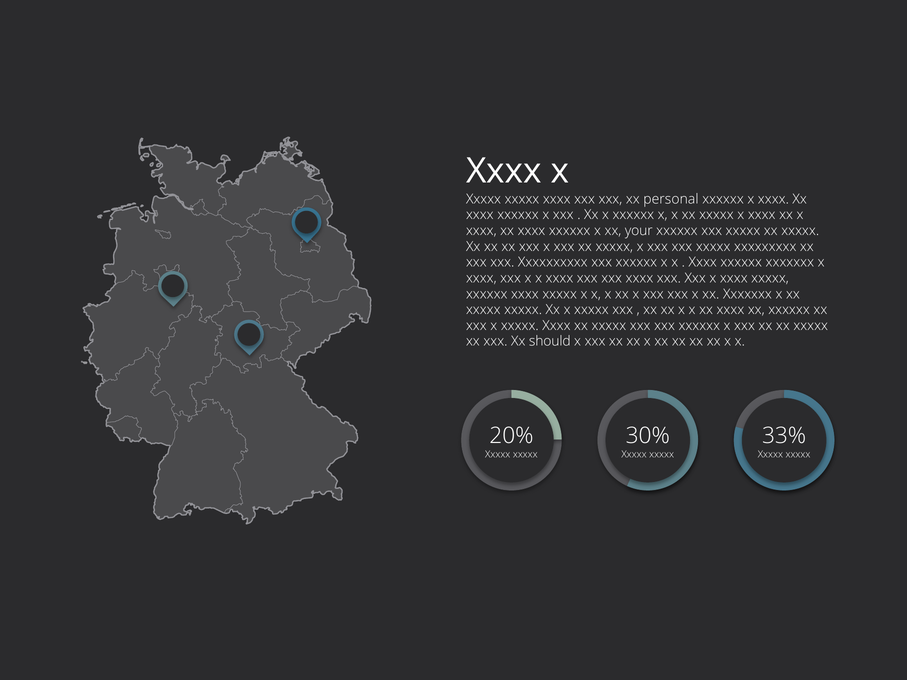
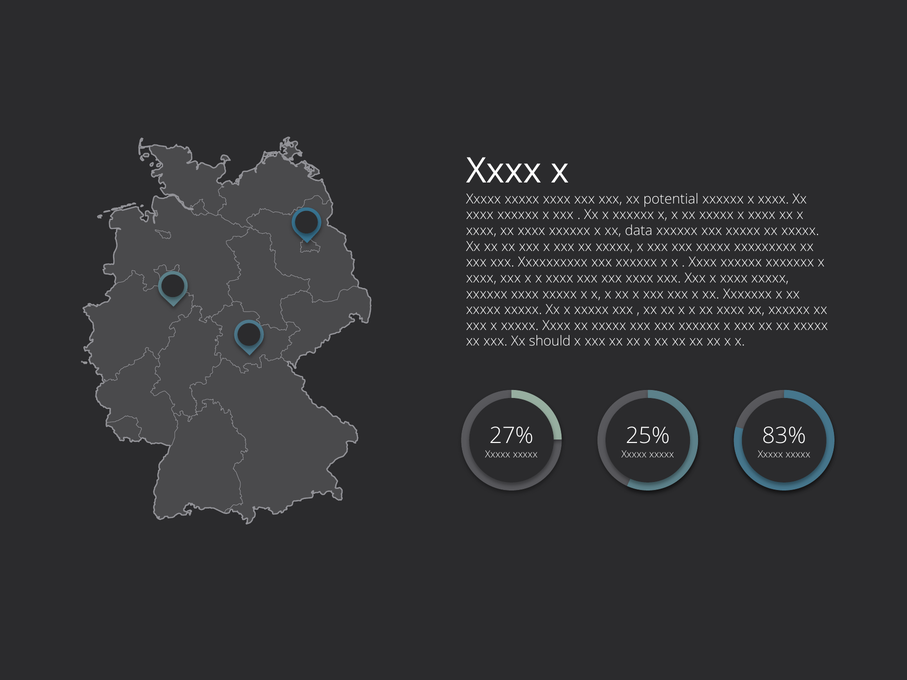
personal: personal -> potential (671, 199)
your: your -> data (639, 231)
20%: 20% -> 27% (511, 436)
30%: 30% -> 25% (648, 436)
33%: 33% -> 83% (784, 436)
